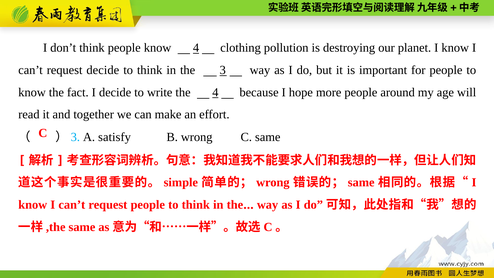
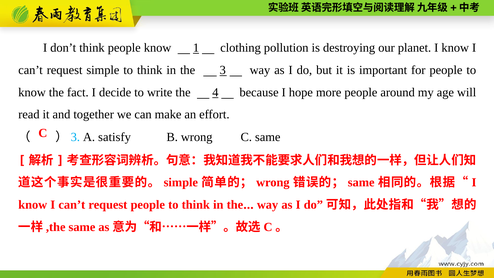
know 4: 4 -> 1 (196, 48)
request decide: decide -> simple (103, 70)
